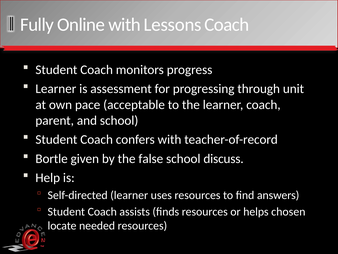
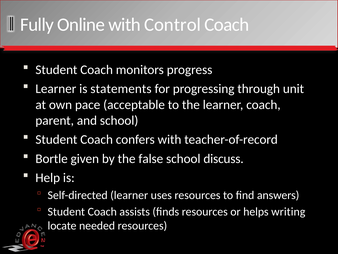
Lessons: Lessons -> Control (173, 25)
assessment: assessment -> statements (121, 89)
chosen: chosen -> writing (288, 211)
